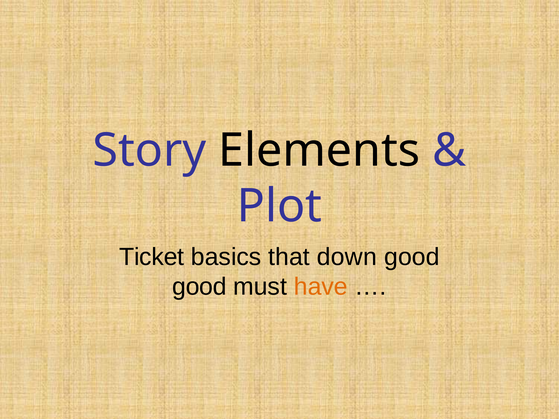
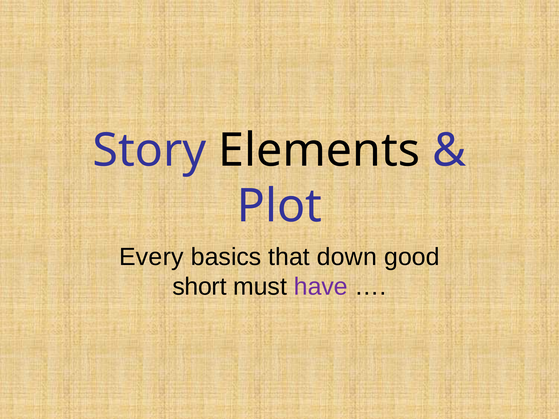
Ticket: Ticket -> Every (151, 257)
good: good -> short (199, 287)
have colour: orange -> purple (321, 287)
